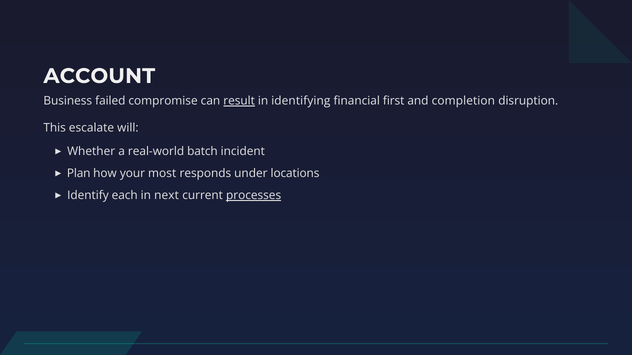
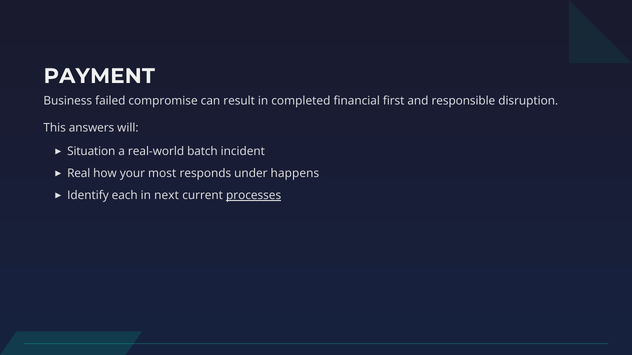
ACCOUNT: ACCOUNT -> PAYMENT (99, 76)
result underline: present -> none (239, 101)
identifying: identifying -> completed (301, 101)
completion: completion -> responsible (463, 101)
escalate: escalate -> answers (92, 128)
Whether: Whether -> Situation (91, 152)
Plan: Plan -> Real (79, 174)
locations: locations -> happens (295, 174)
